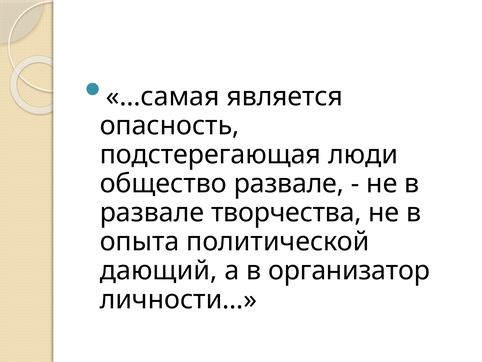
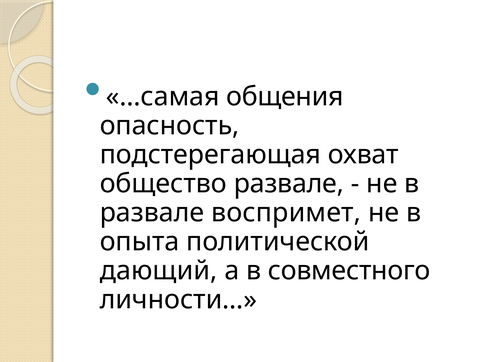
является: является -> общения (285, 97)
люди: люди -> охват (363, 154)
творчества: творчества -> воспримет (286, 212)
организатор: организатор -> совместного (349, 270)
